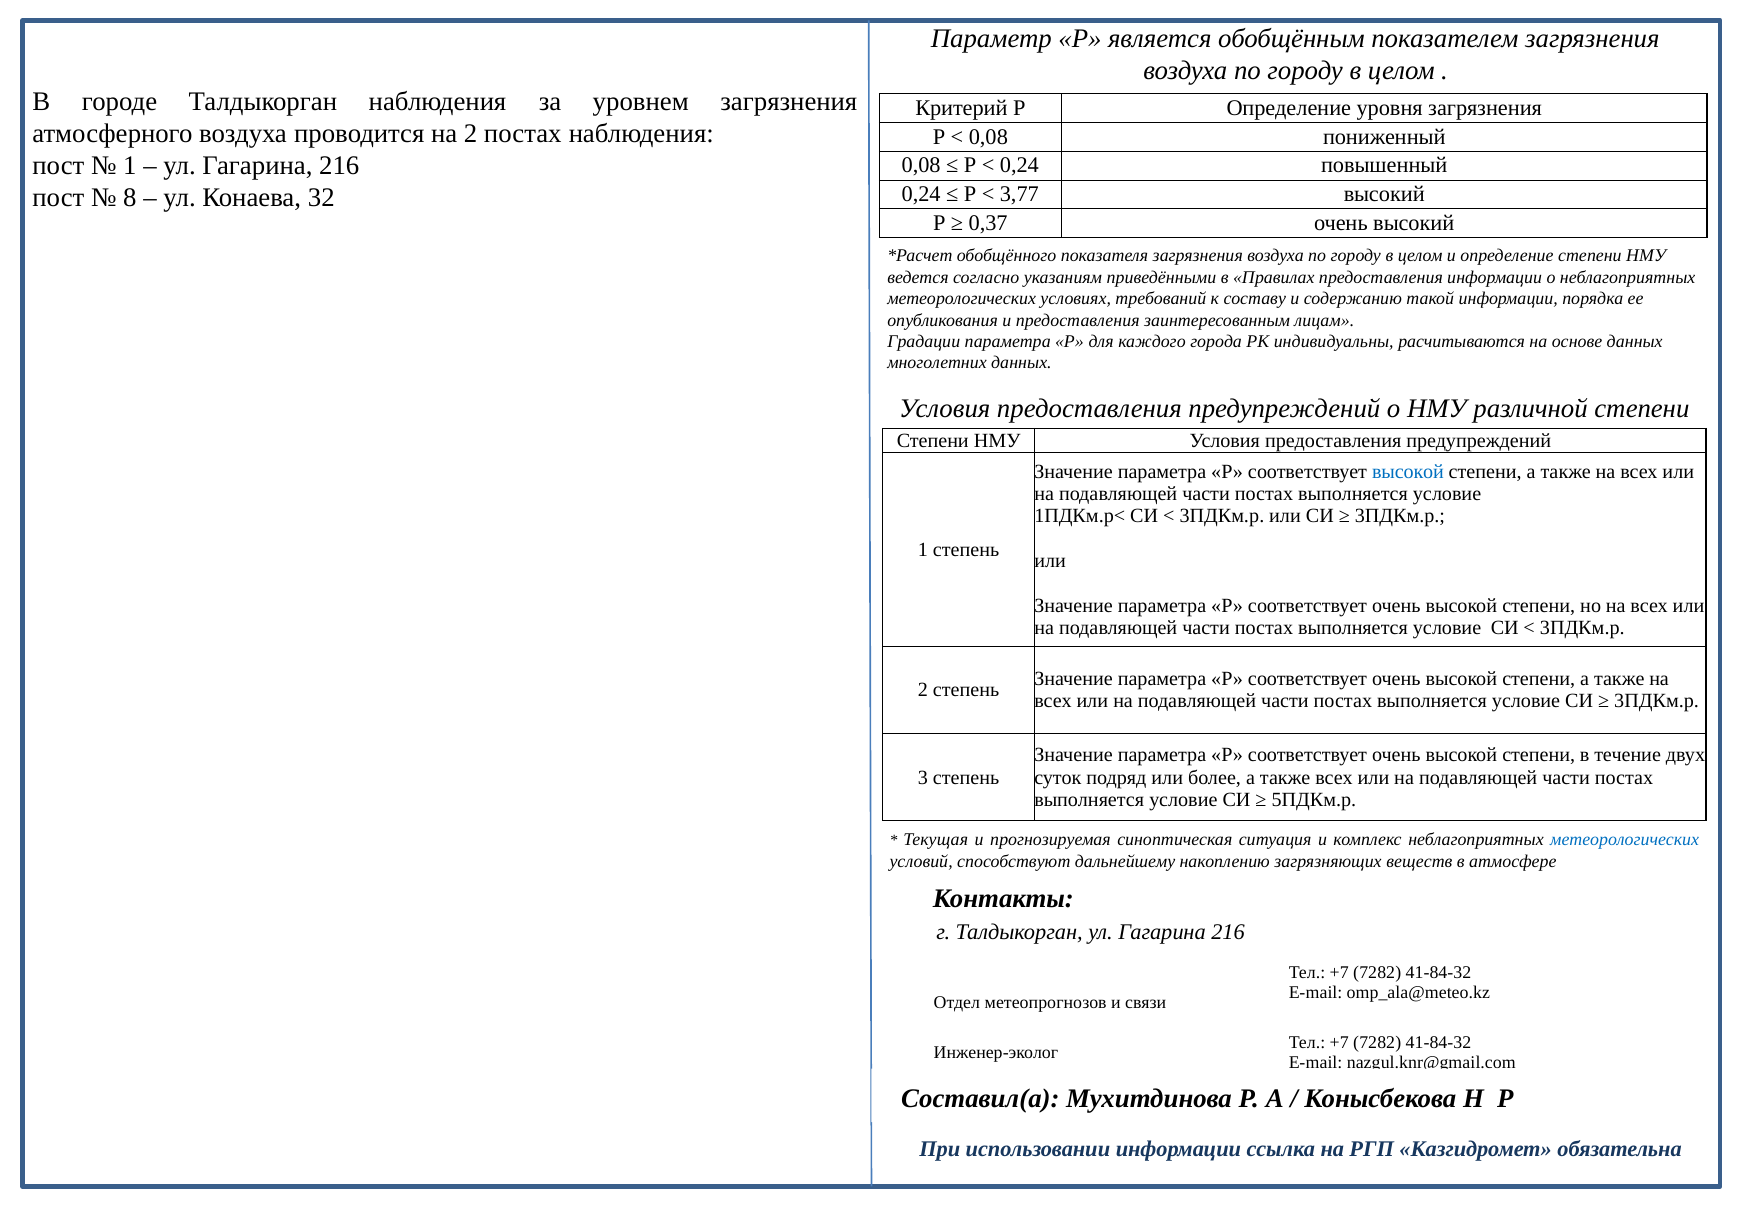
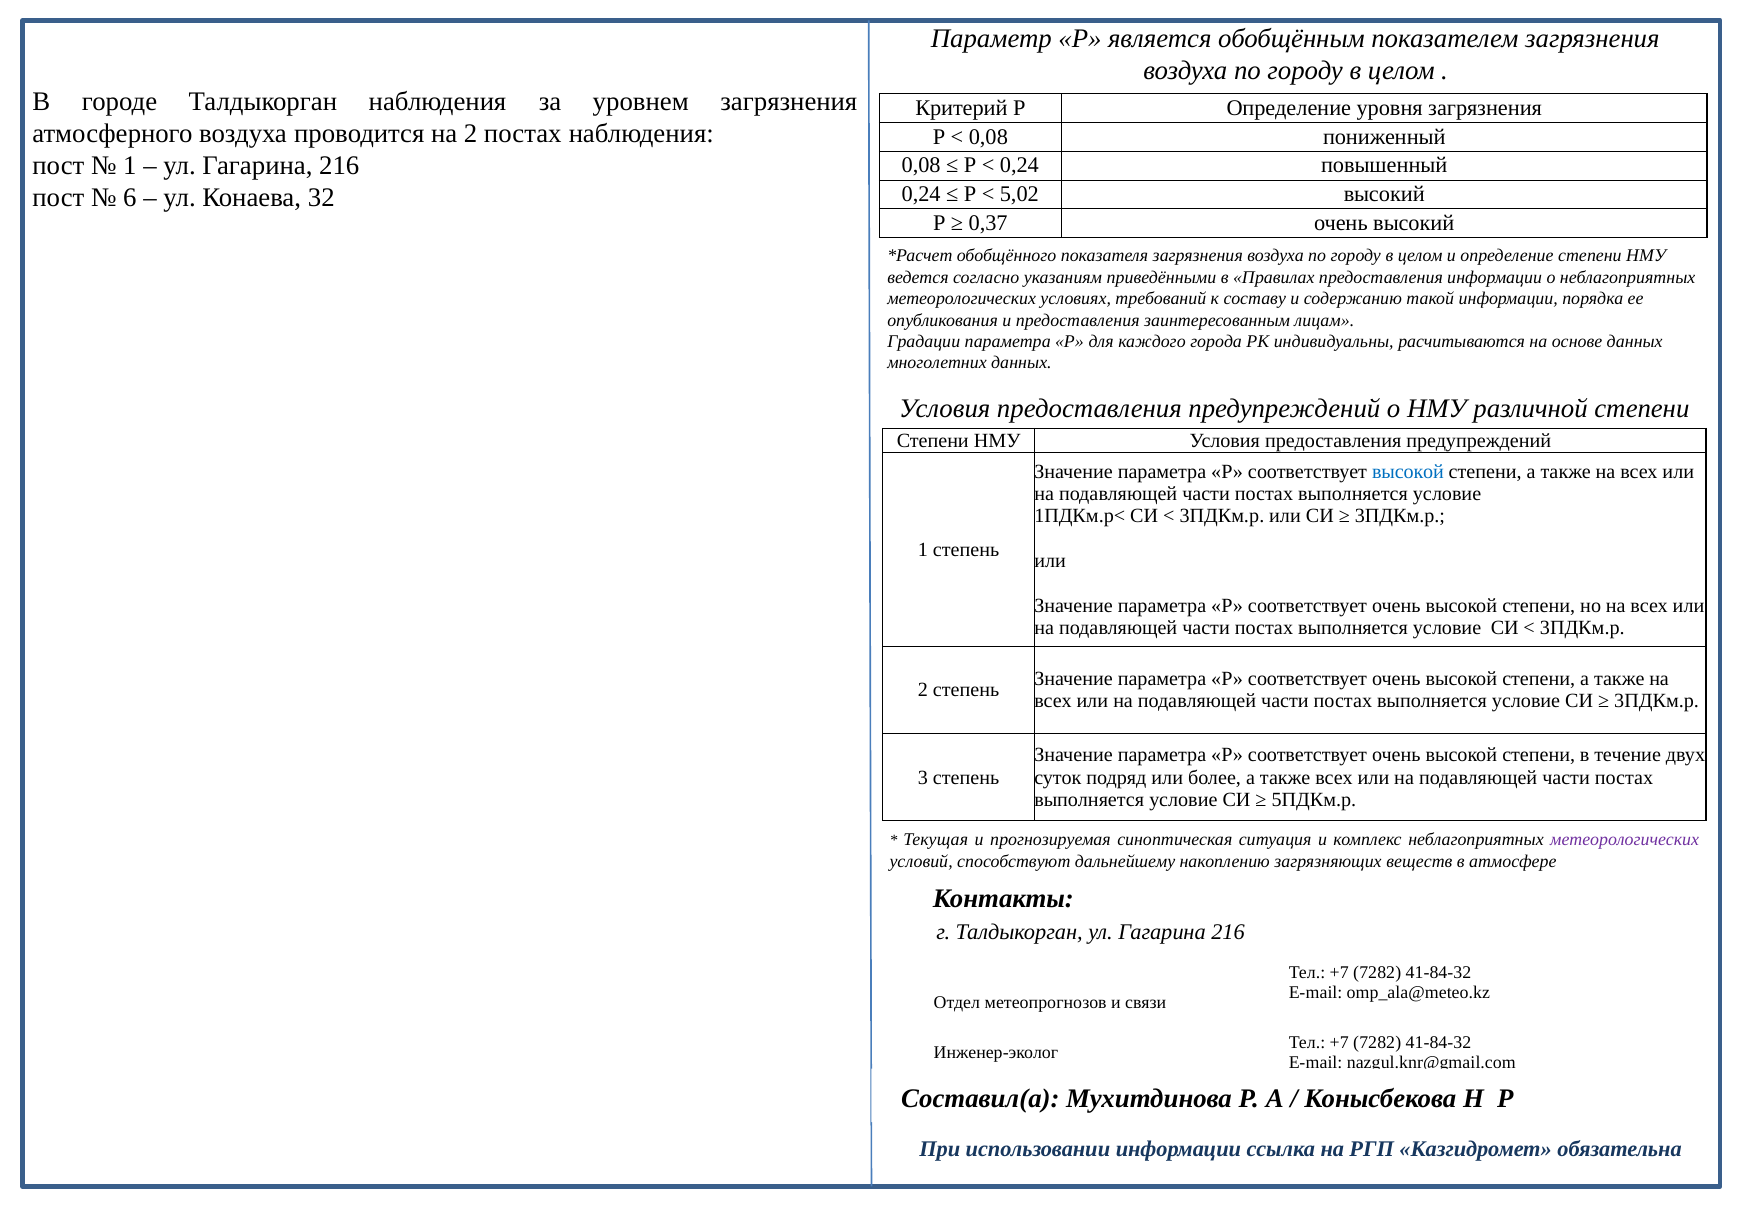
3,77: 3,77 -> 5,02 (1019, 194)
8: 8 -> 6 (130, 198)
метеорологических colour: blue -> purple (1625, 840)
